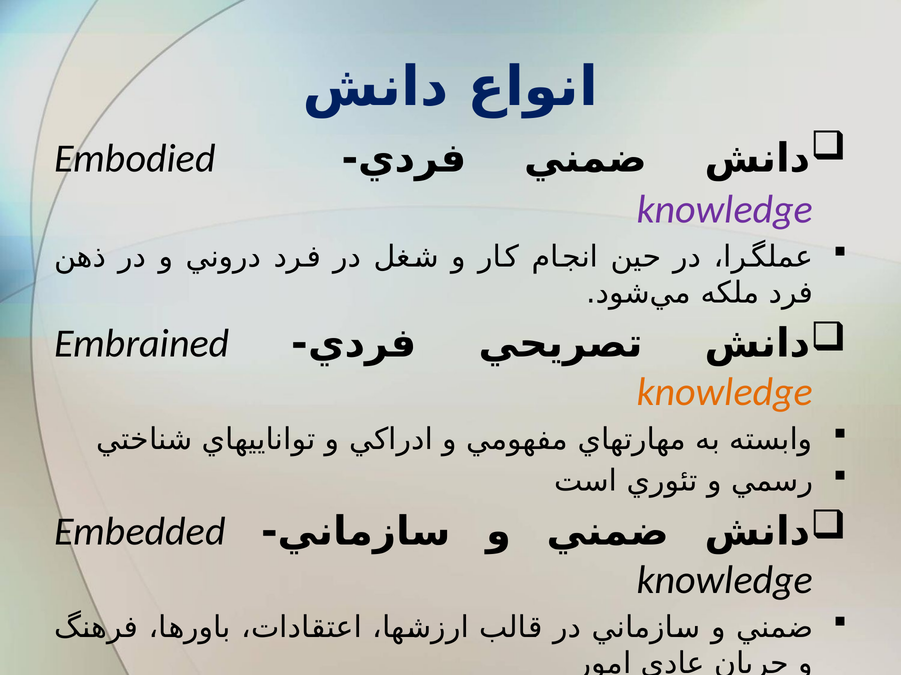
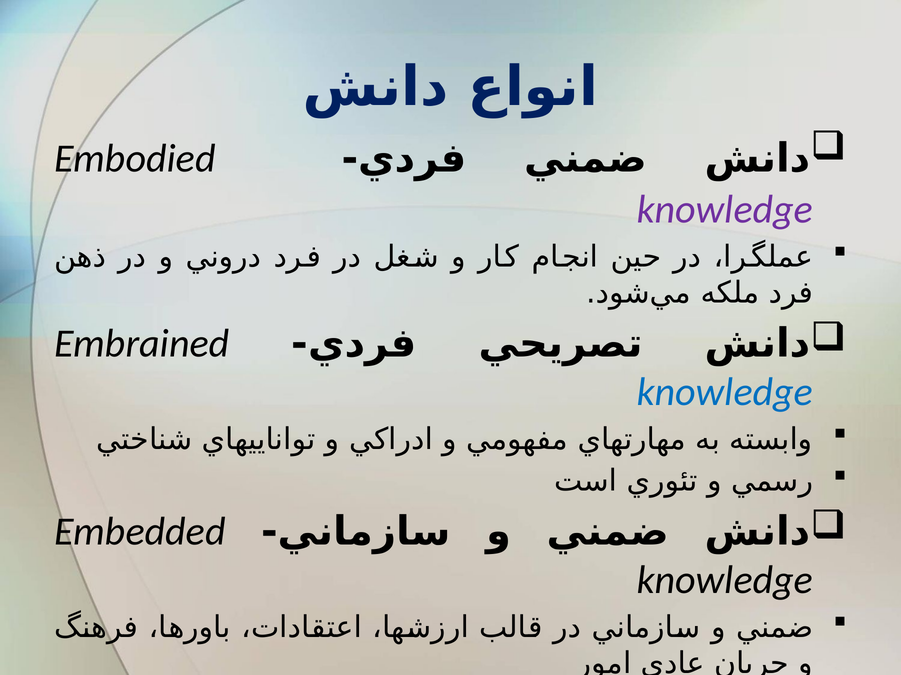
knowledge colour: orange -> blue (725, 392)
